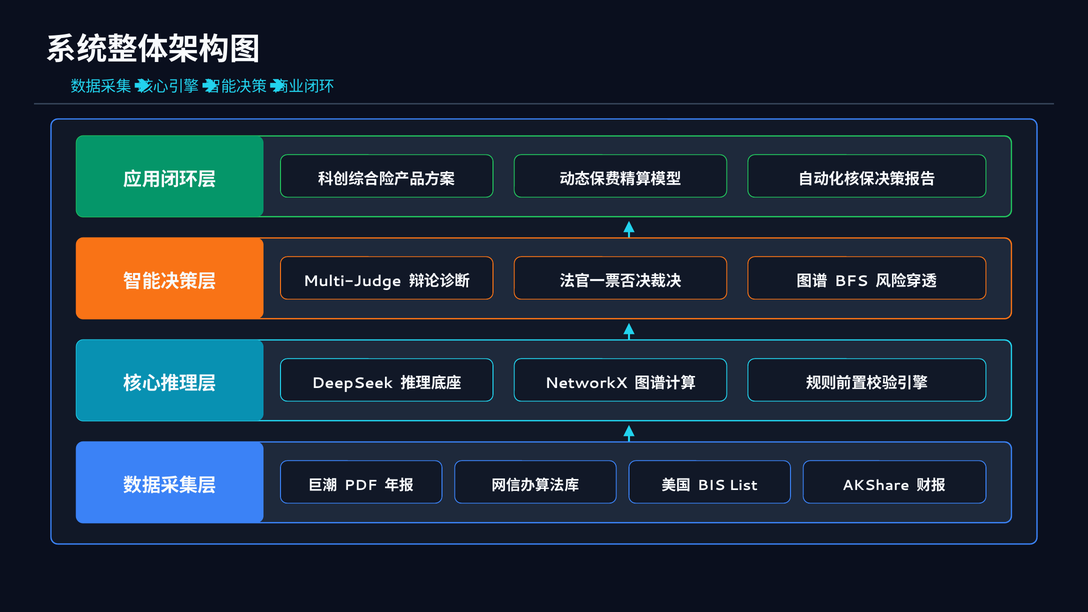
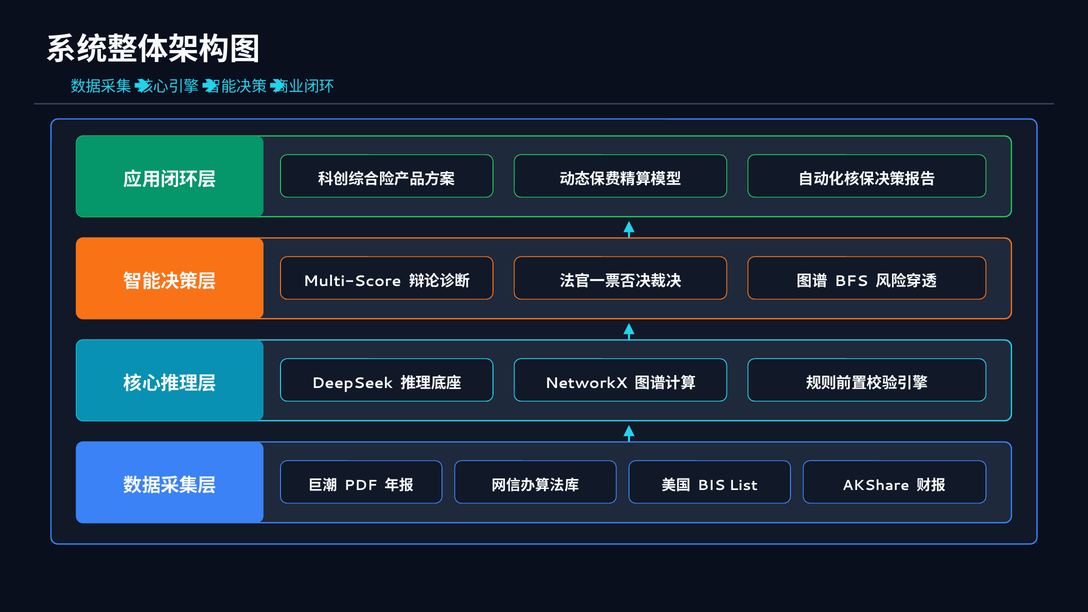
Multi-Judge: Multi-Judge -> Multi-Score (352, 281)
